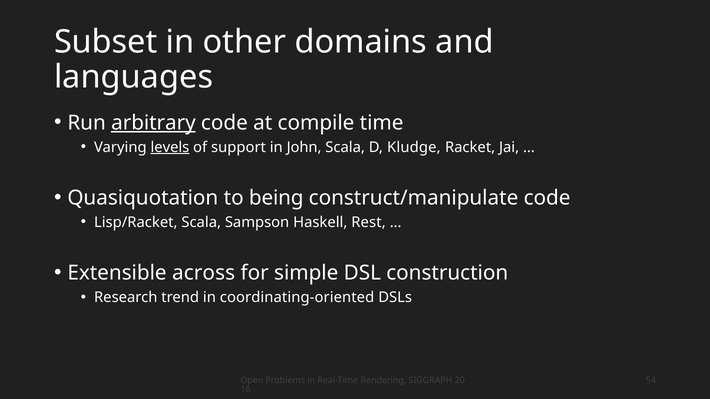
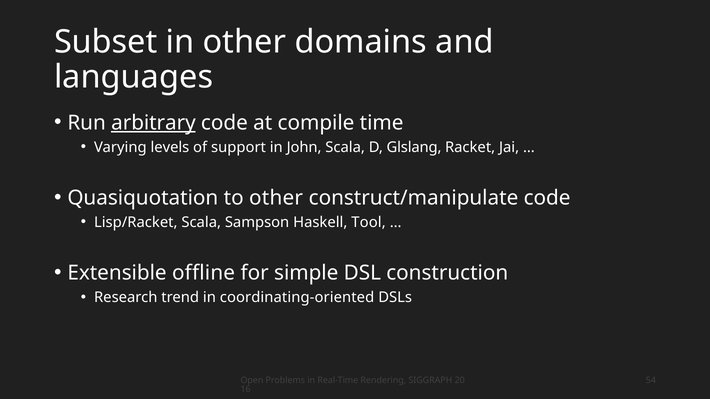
levels underline: present -> none (170, 147)
Kludge: Kludge -> Glslang (414, 147)
to being: being -> other (276, 198)
Rest: Rest -> Tool (369, 223)
across: across -> offline (204, 273)
